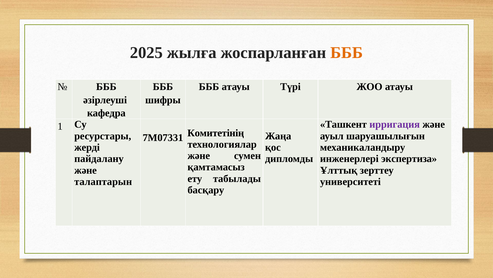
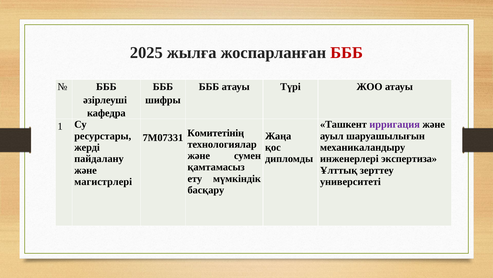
БББ colour: orange -> red (347, 53)
табылады: табылады -> мүмкіндік (237, 178)
талаптарын: талаптарын -> магистрлері (103, 181)
